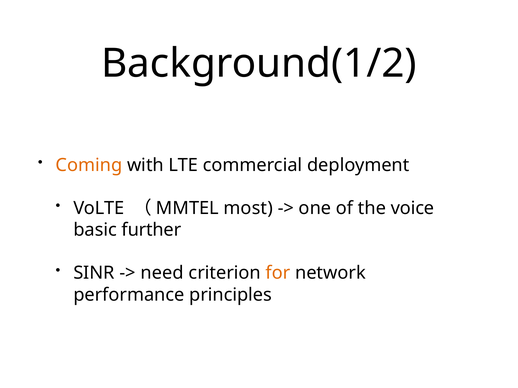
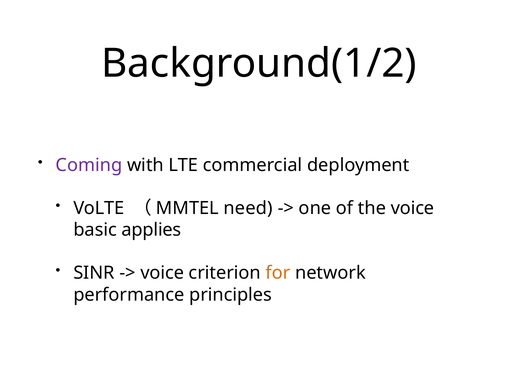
Coming colour: orange -> purple (89, 165)
most: most -> need (248, 208)
further: further -> applies (151, 230)
need: need -> voice (162, 273)
